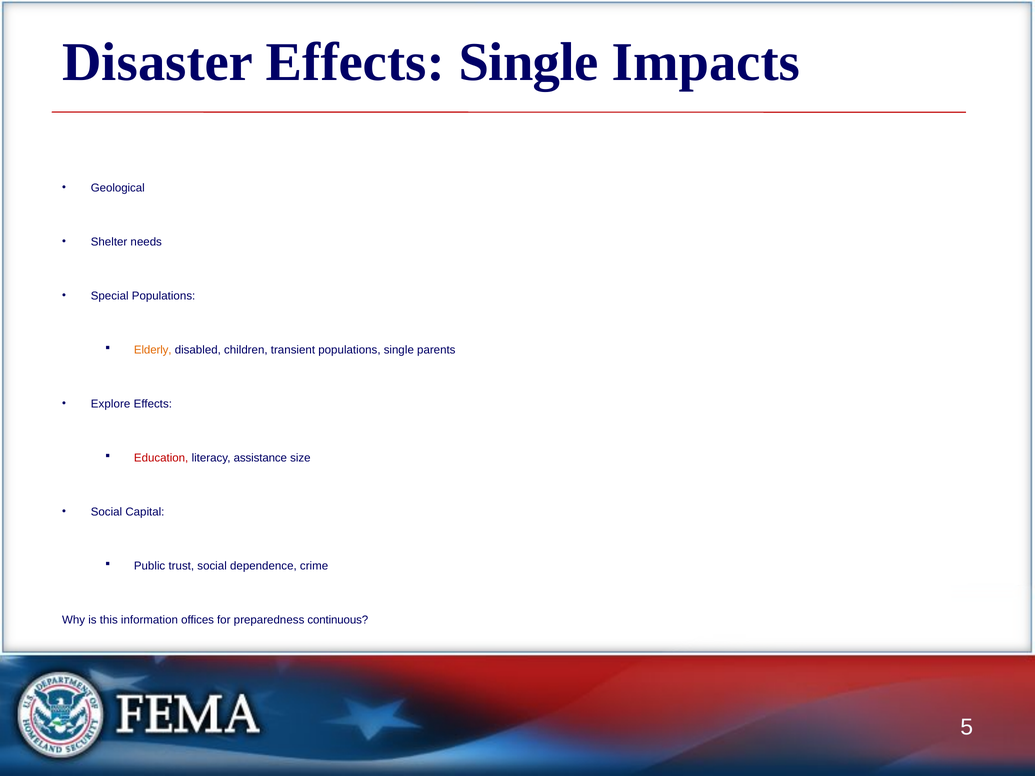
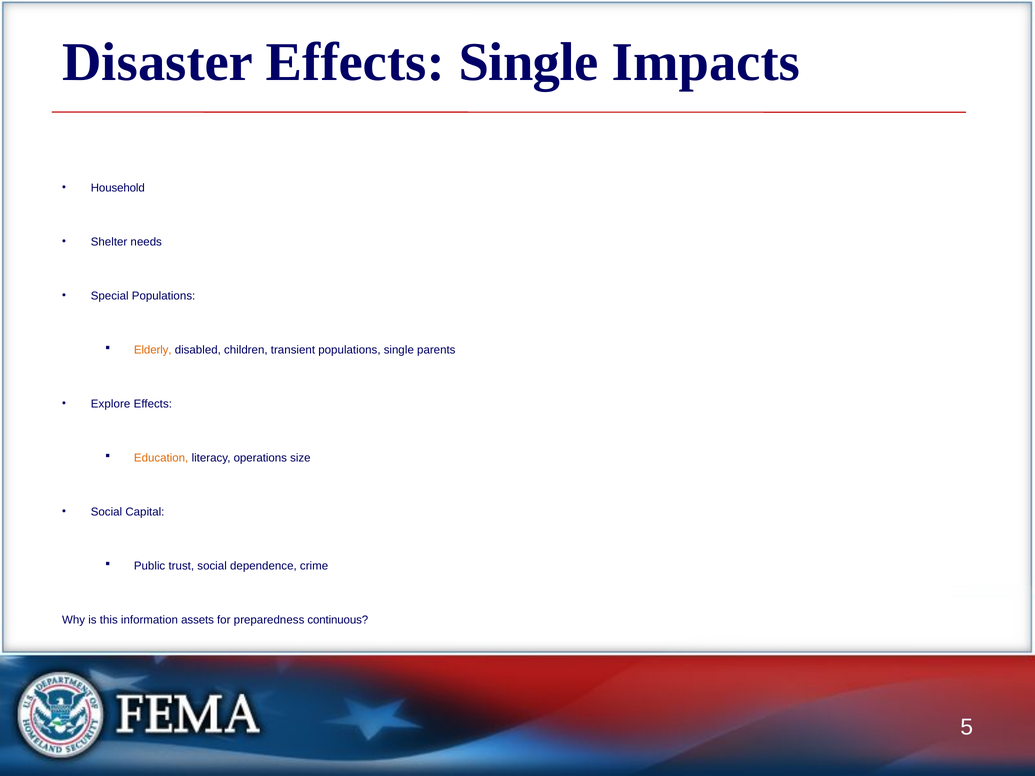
Geological: Geological -> Household (118, 188)
Education colour: red -> orange (161, 458)
assistance: assistance -> operations (260, 458)
offices: offices -> assets (198, 620)
